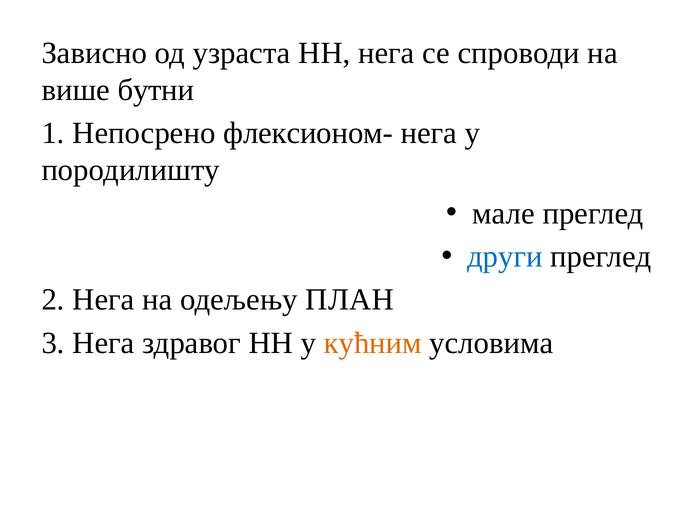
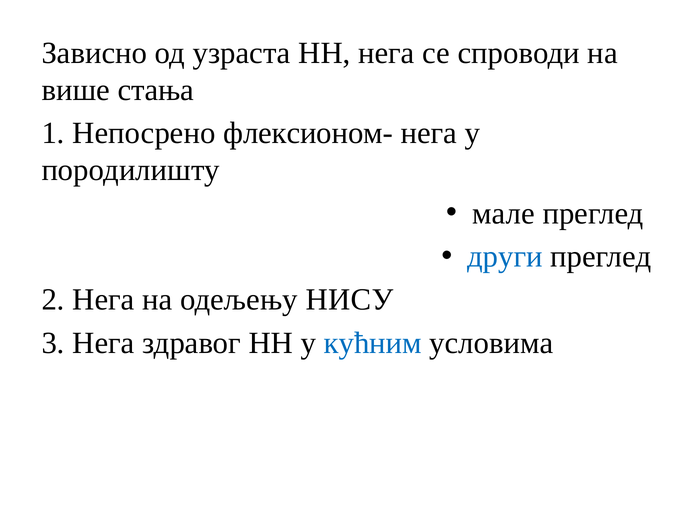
бутни: бутни -> стања (156, 90)
ПЛАН: ПЛАН -> НИСУ (350, 300)
кућним colour: orange -> blue (373, 343)
